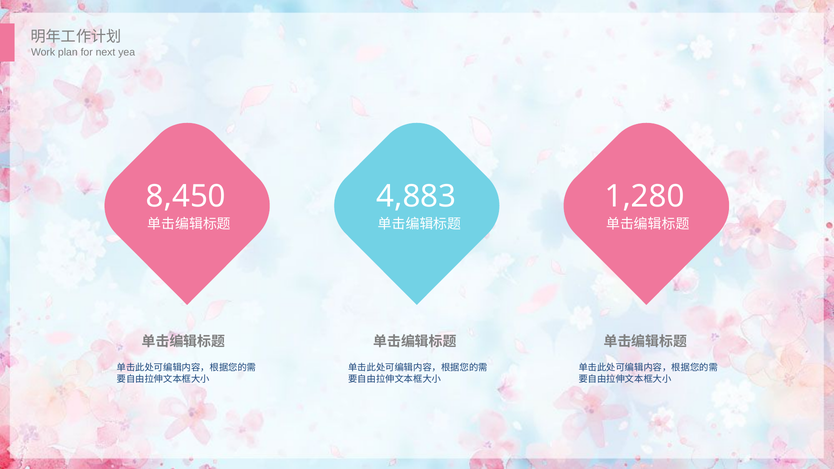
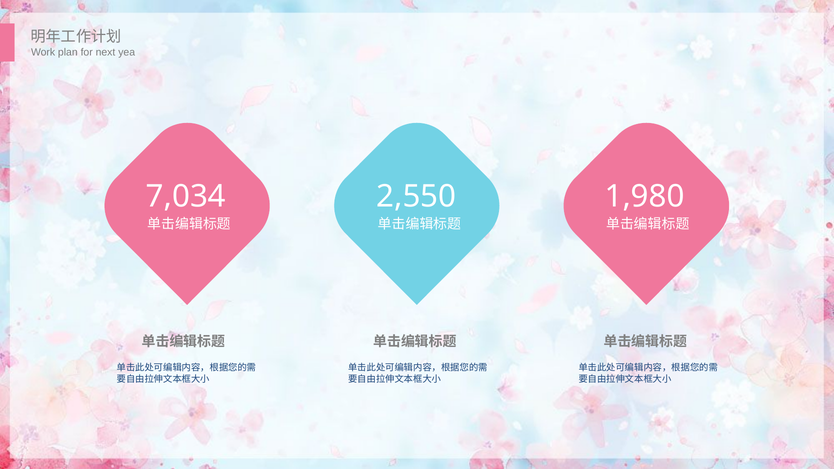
8,450: 8,450 -> 7,034 (186, 197)
4,883: 4,883 -> 2,550 (416, 197)
1,280: 1,280 -> 1,980 (645, 197)
